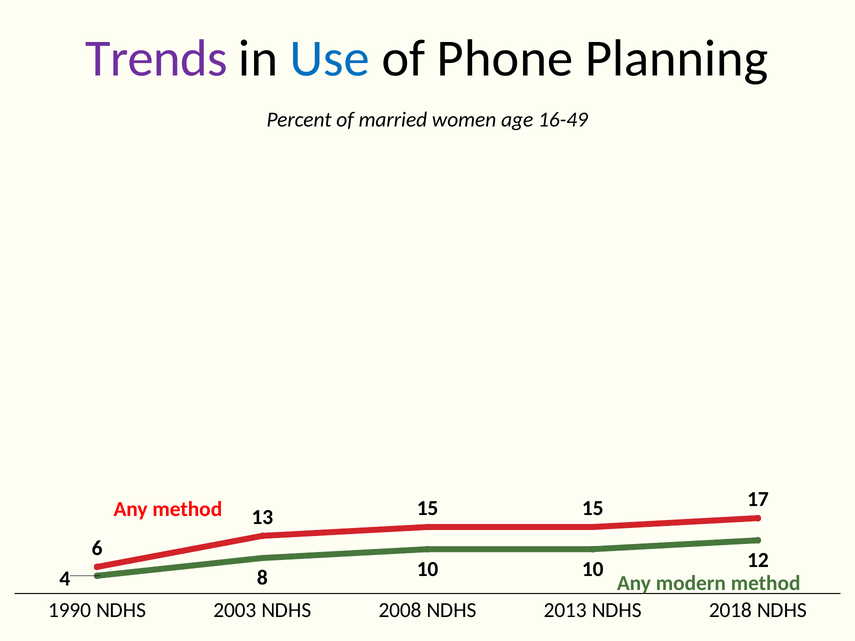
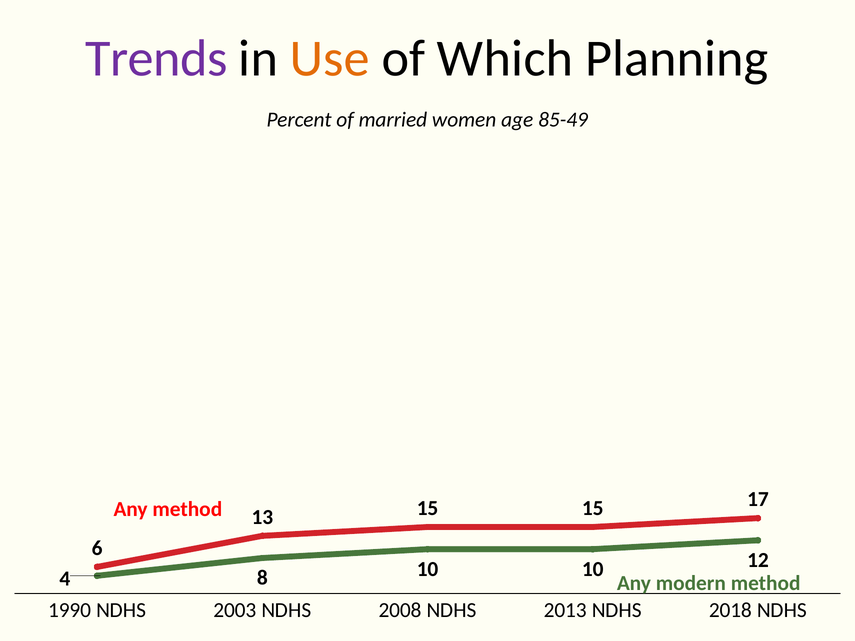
Use colour: blue -> orange (330, 58)
Phone: Phone -> Which (505, 58)
16-49: 16-49 -> 85-49 (563, 120)
